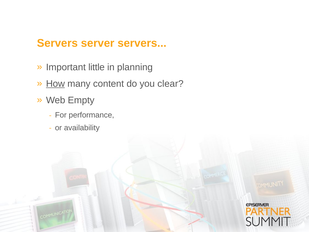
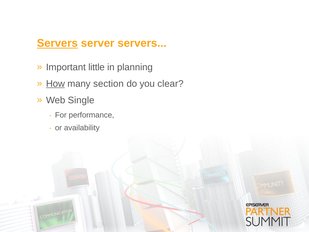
Servers underline: none -> present (57, 43)
content: content -> section (108, 84)
Empty: Empty -> Single (81, 100)
